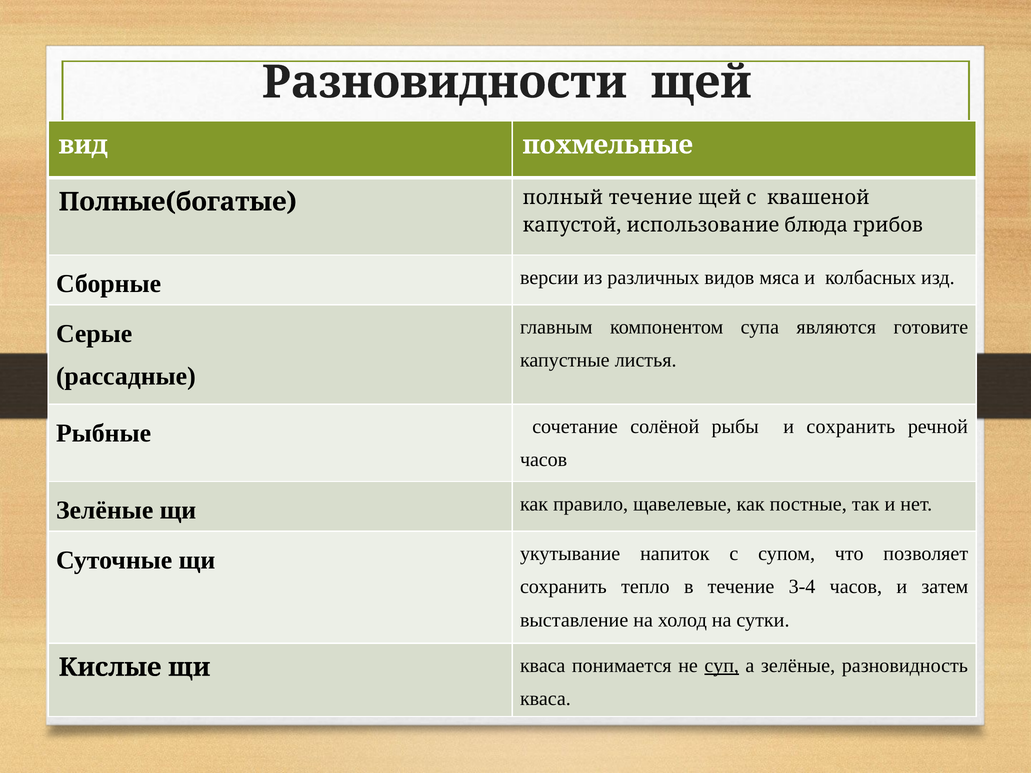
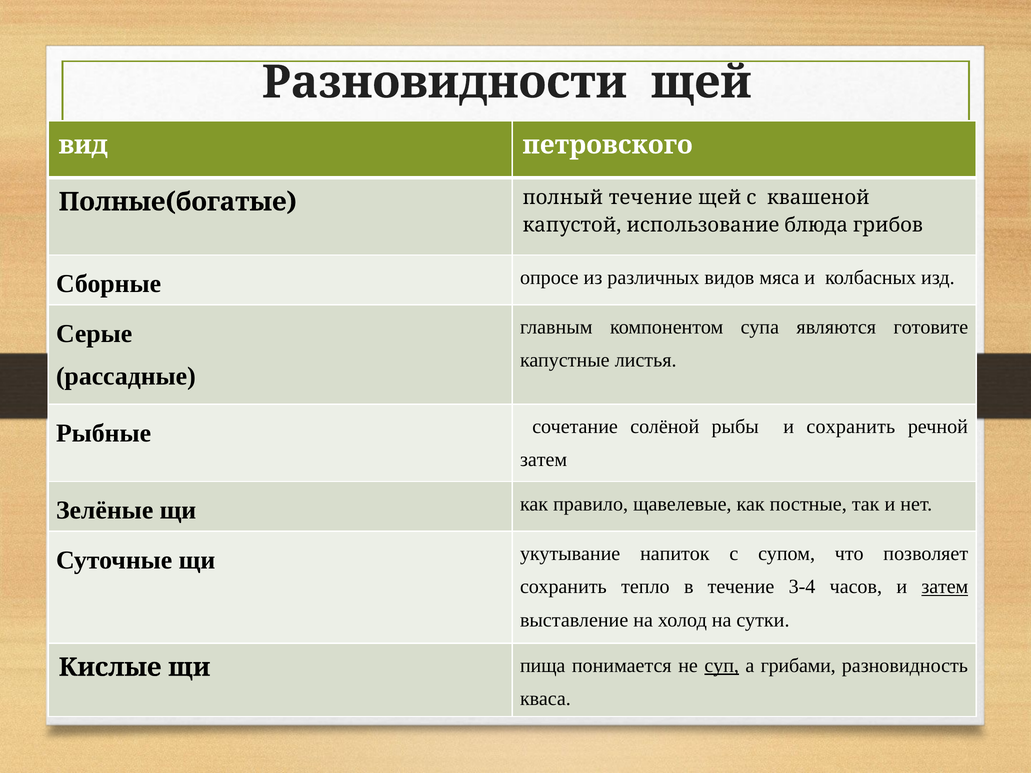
похмельные: похмельные -> петровского (608, 145)
версии: версии -> опросе (549, 278)
часов: часов -> затем (544, 460)
затем underline: none -> present (945, 587)
щи кваса: кваса -> пища (543, 666)
а зелёные: зелёные -> грибами (798, 666)
